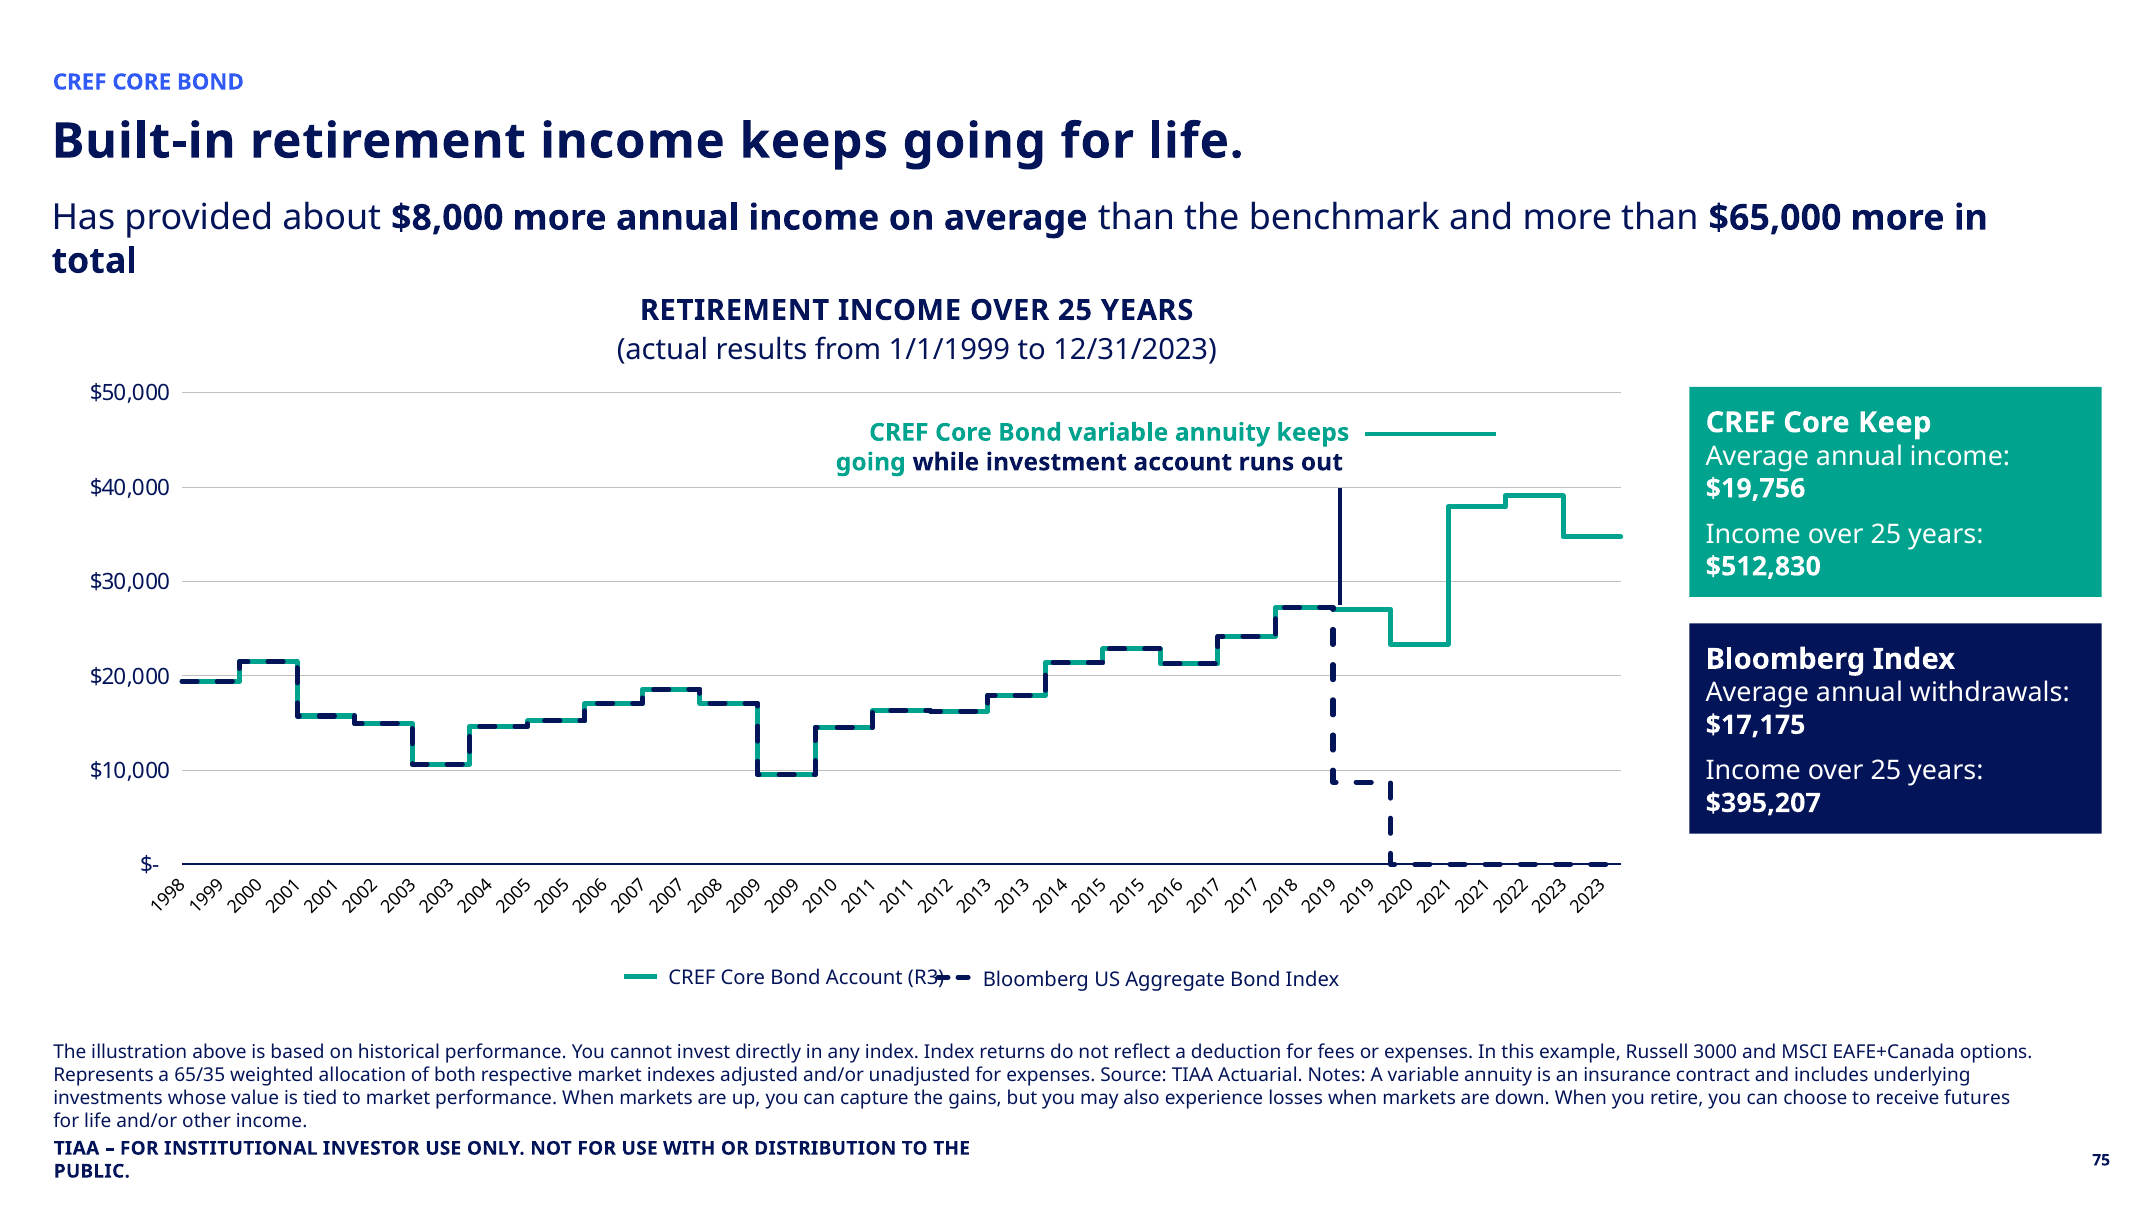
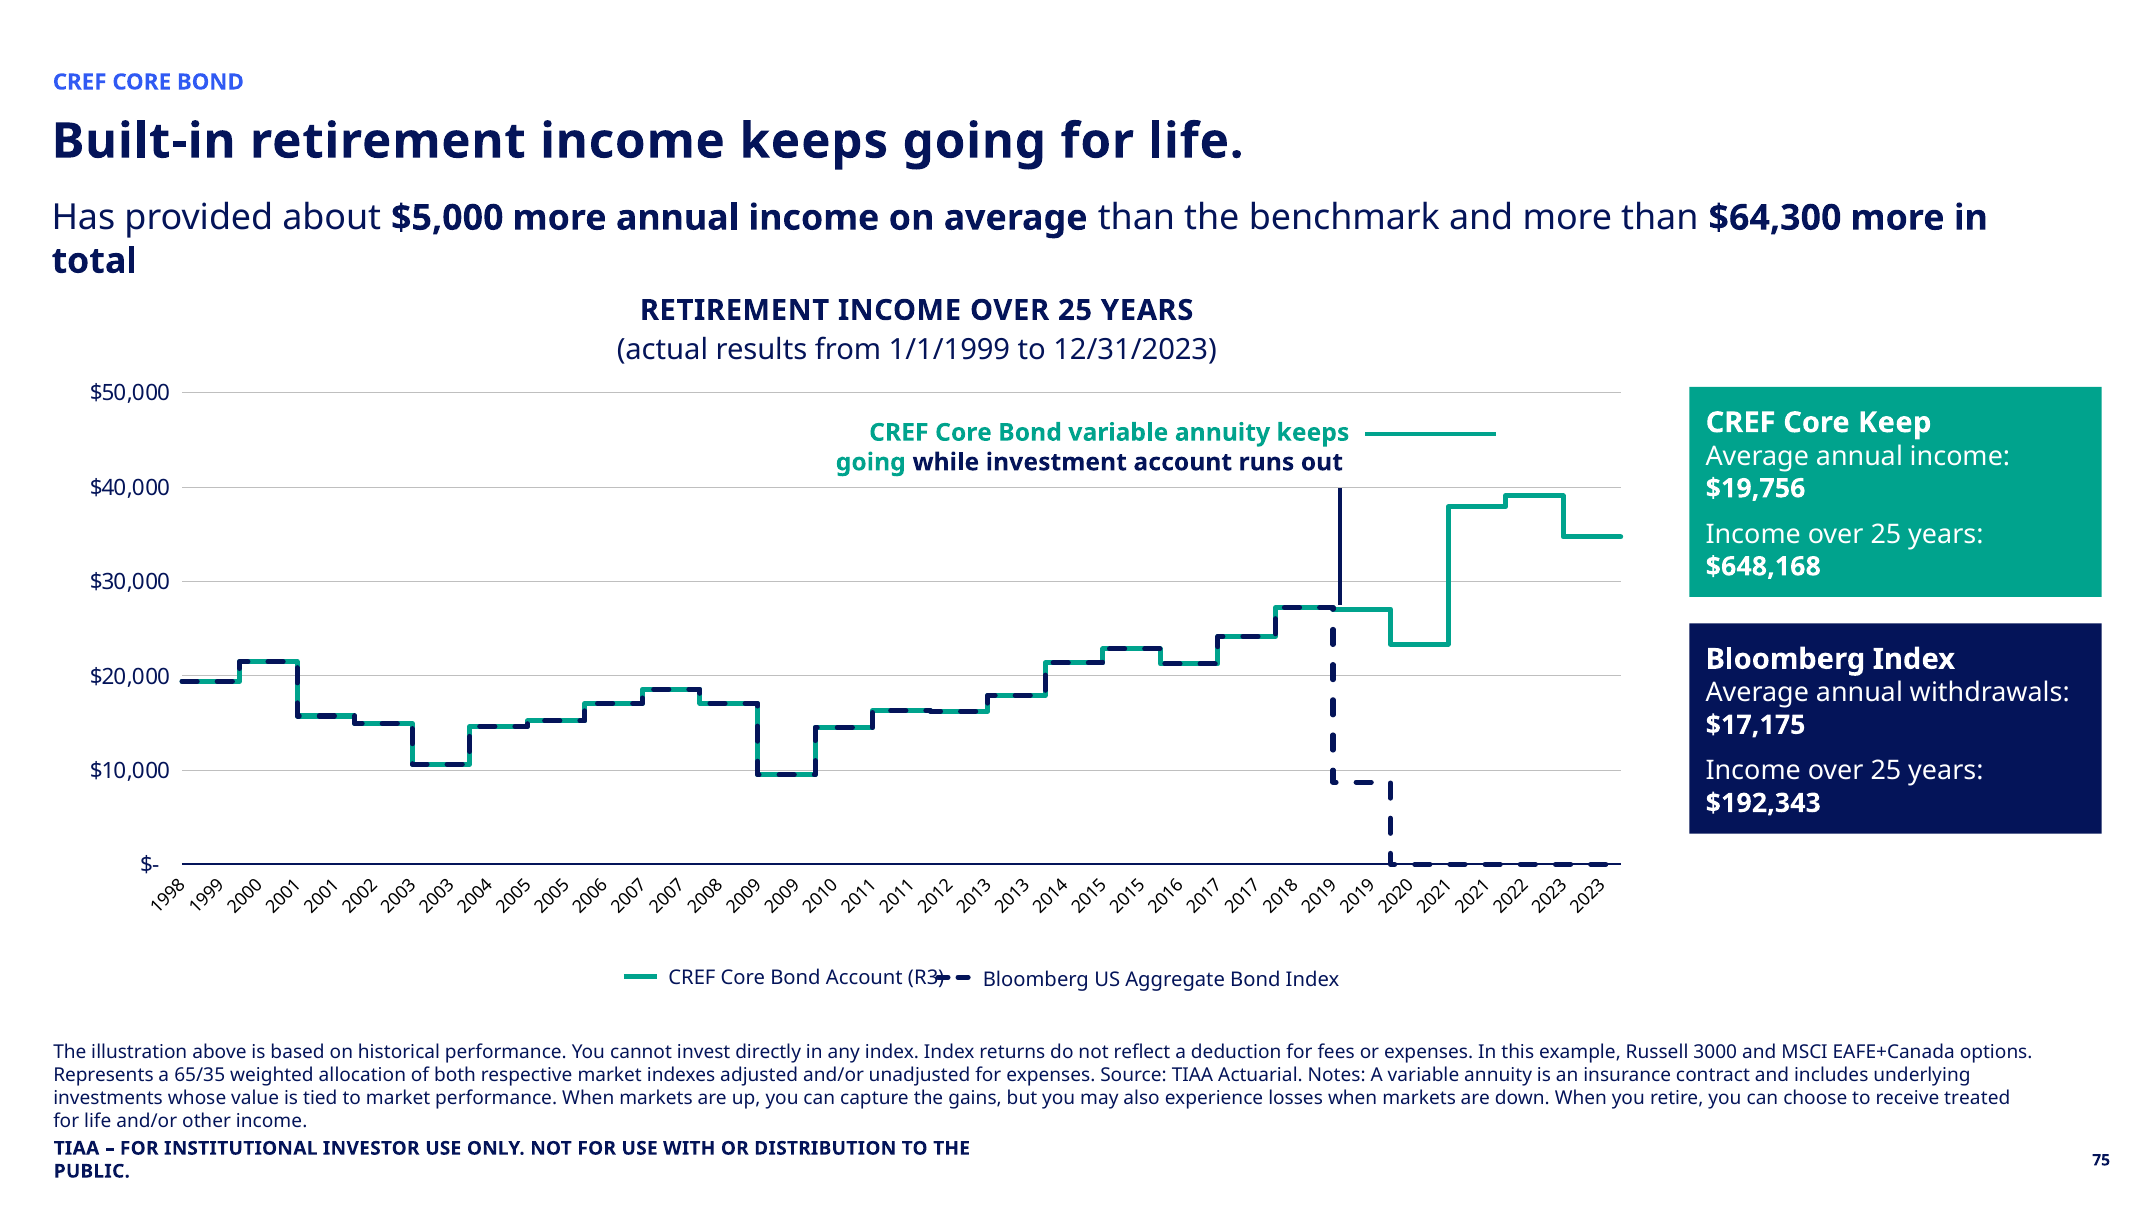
$8,000: $8,000 -> $5,000 (447, 218)
$65,000: $65,000 -> $64,300 (1775, 218)
$512,830: $512,830 -> $648,168 (1763, 567)
$395,207: $395,207 -> $192,343 (1763, 803)
futures: futures -> treated (1977, 1098)
